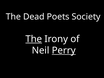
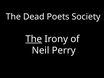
Perry underline: present -> none (64, 50)
